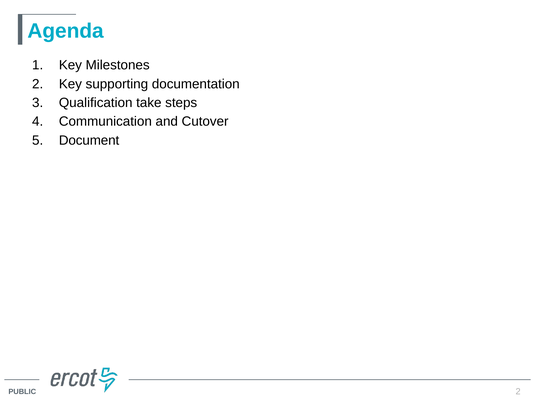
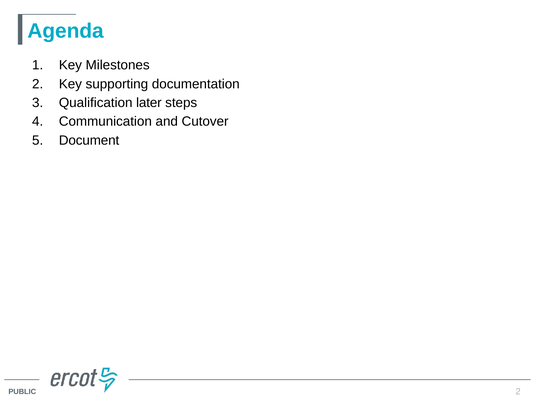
take: take -> later (149, 103)
